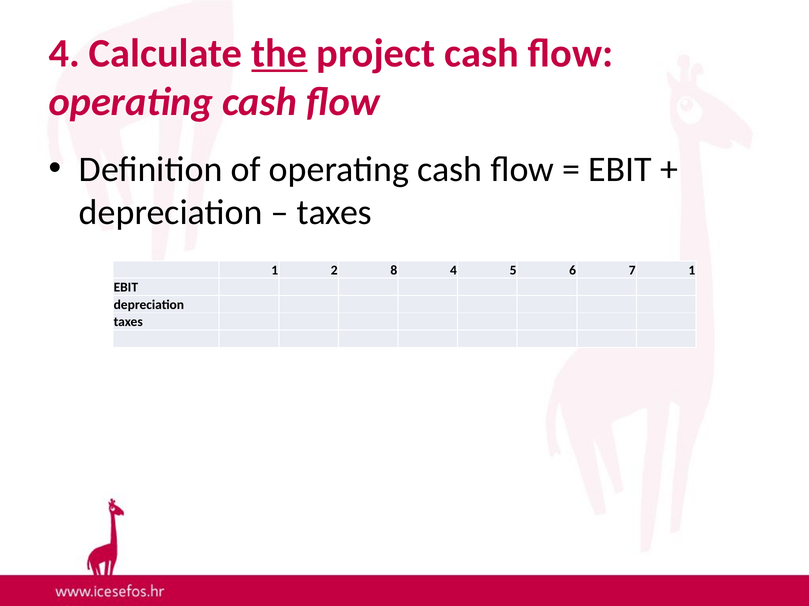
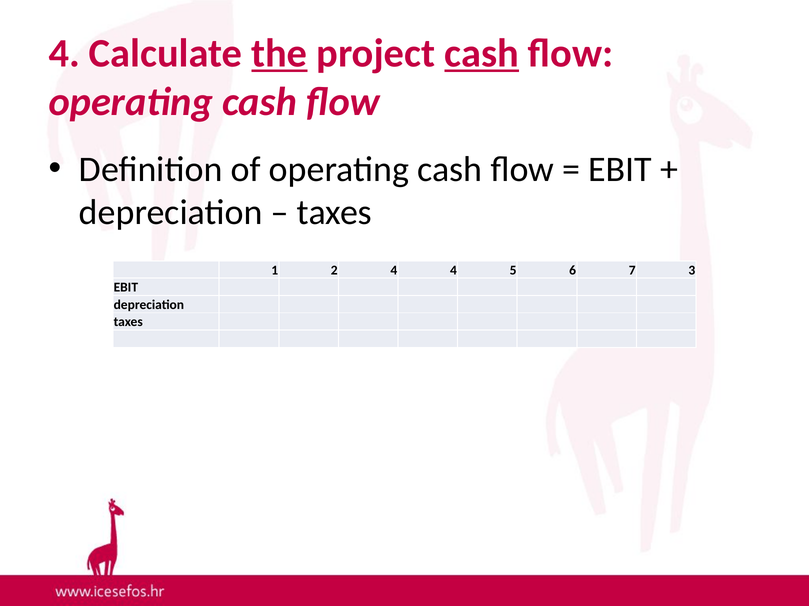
cash underline: none -> present (482, 53)
2 8: 8 -> 4 (394, 270)
7 1: 1 -> 3 (692, 270)
